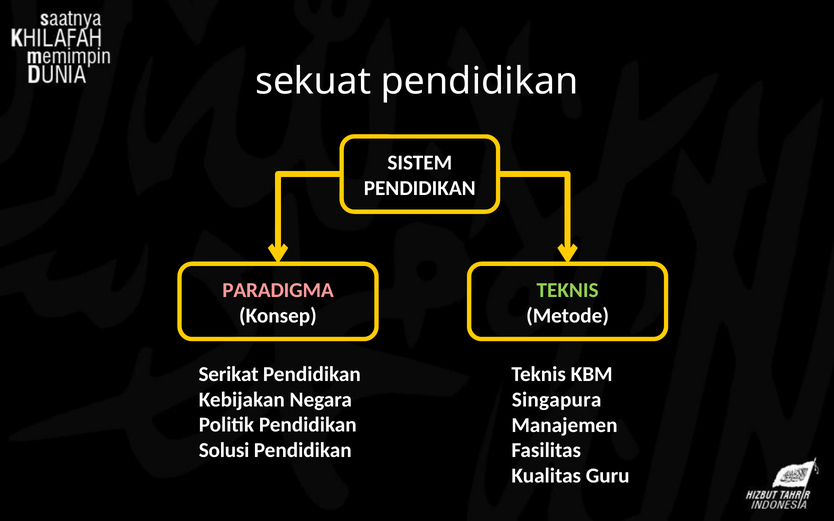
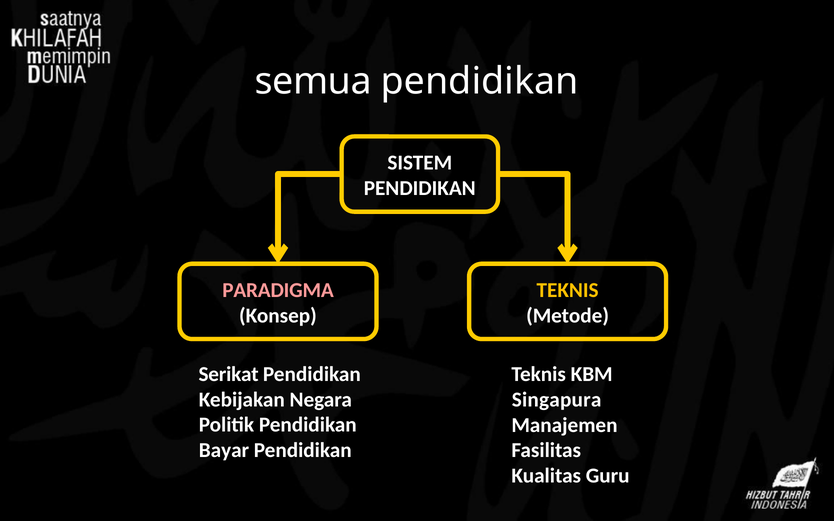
sekuat: sekuat -> semua (313, 81)
TEKNIS colour: light green -> yellow (568, 290)
Solusi: Solusi -> Bayar (224, 451)
